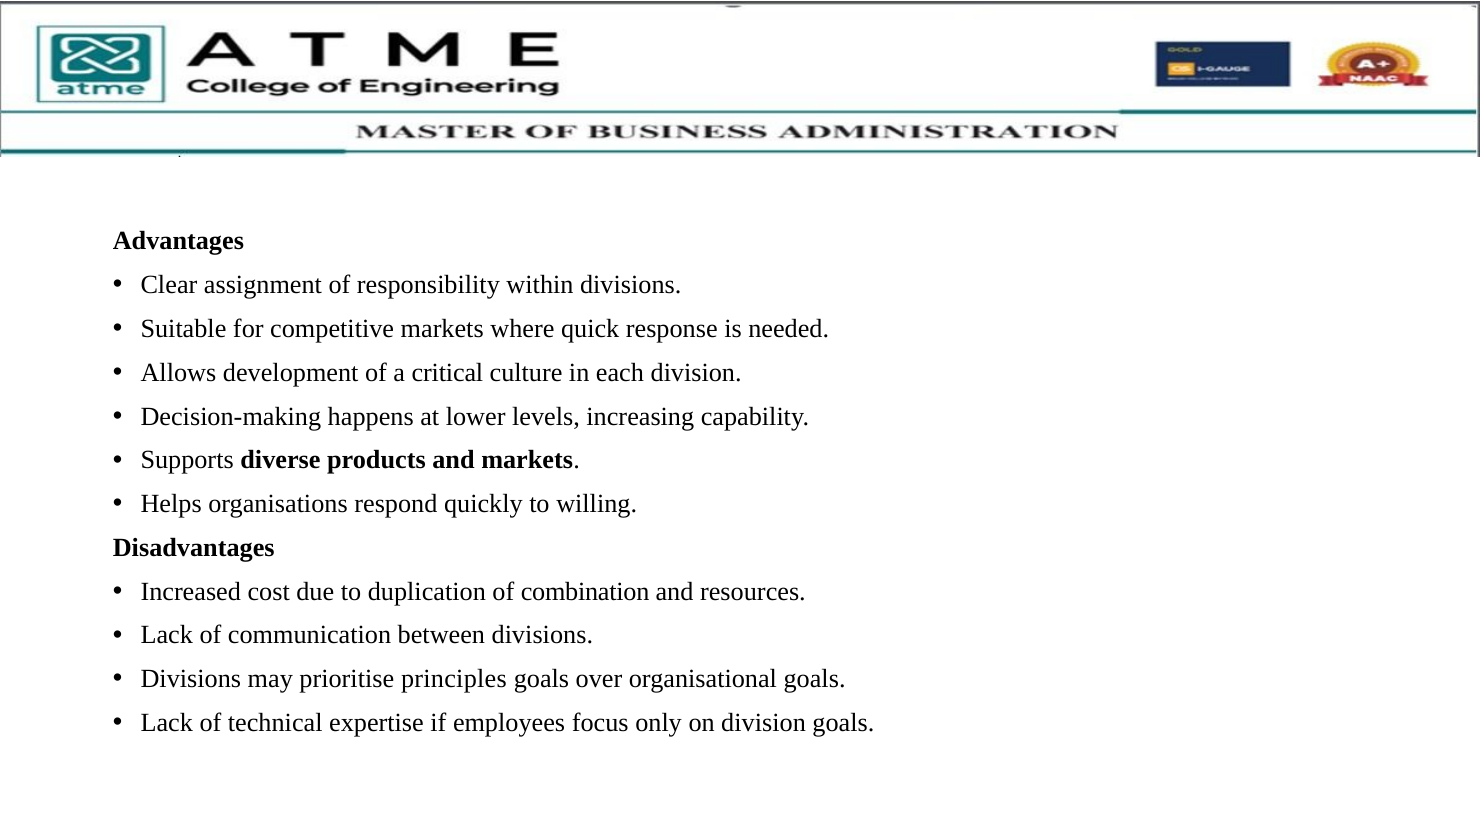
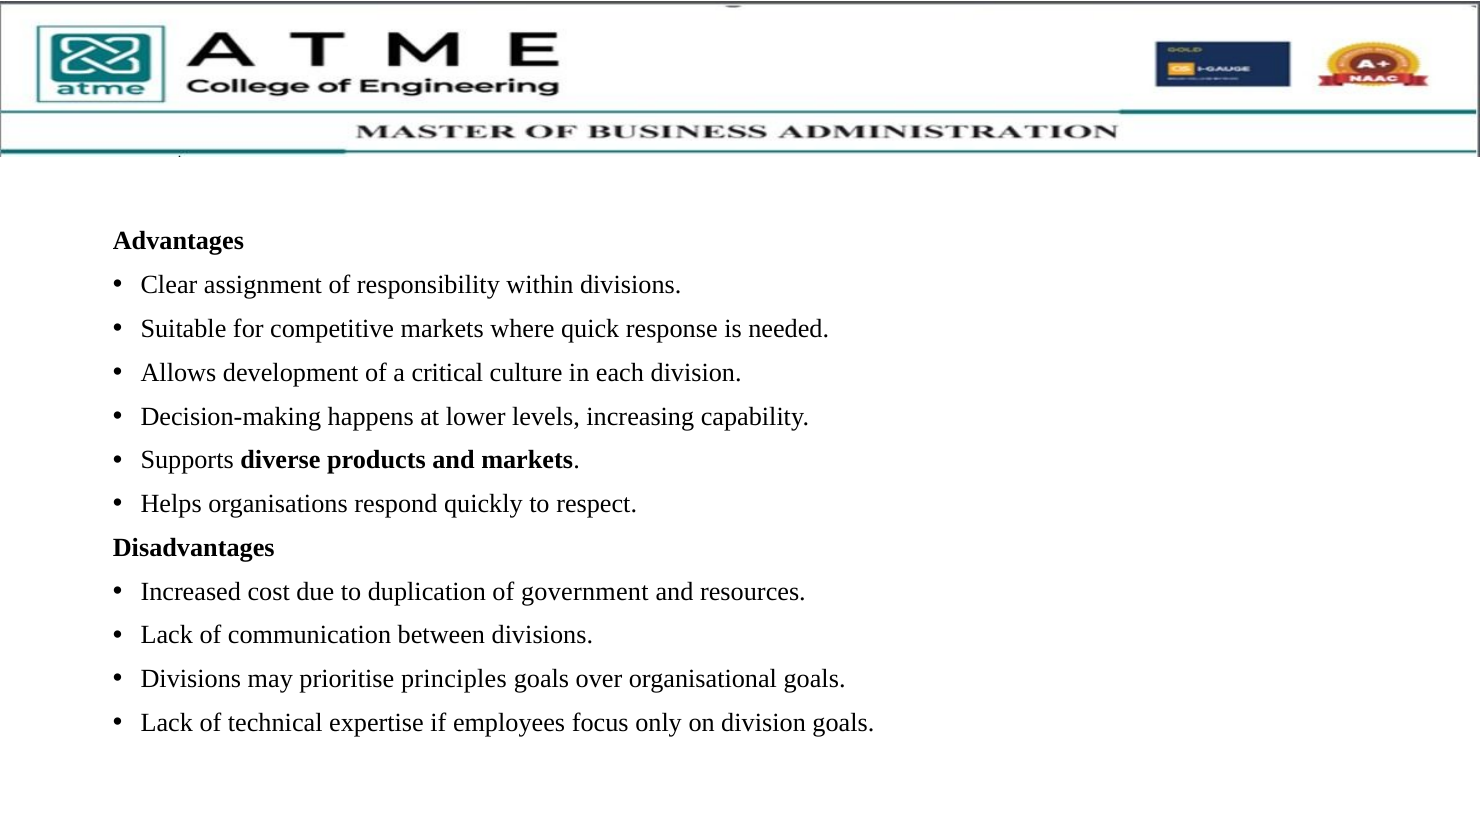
willing: willing -> respect (597, 504)
combination: combination -> government (585, 591)
